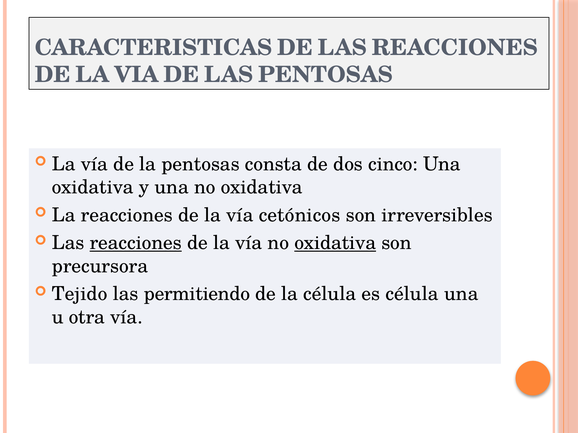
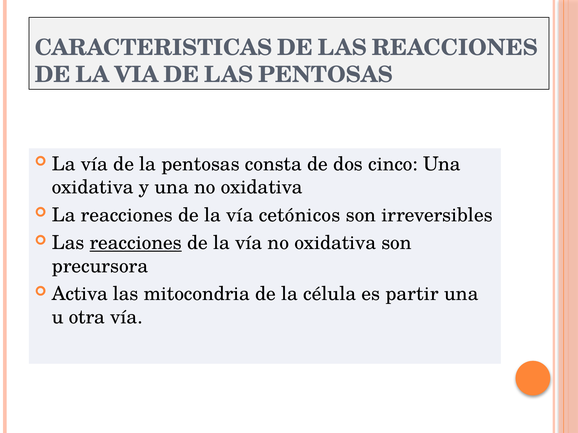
oxidativa underline: present -> none (335, 243)
Tejido: Tejido -> Activa (80, 294)
permitiendo: permitiendo -> mitocondria (197, 294)
es célula: célula -> partir (412, 294)
